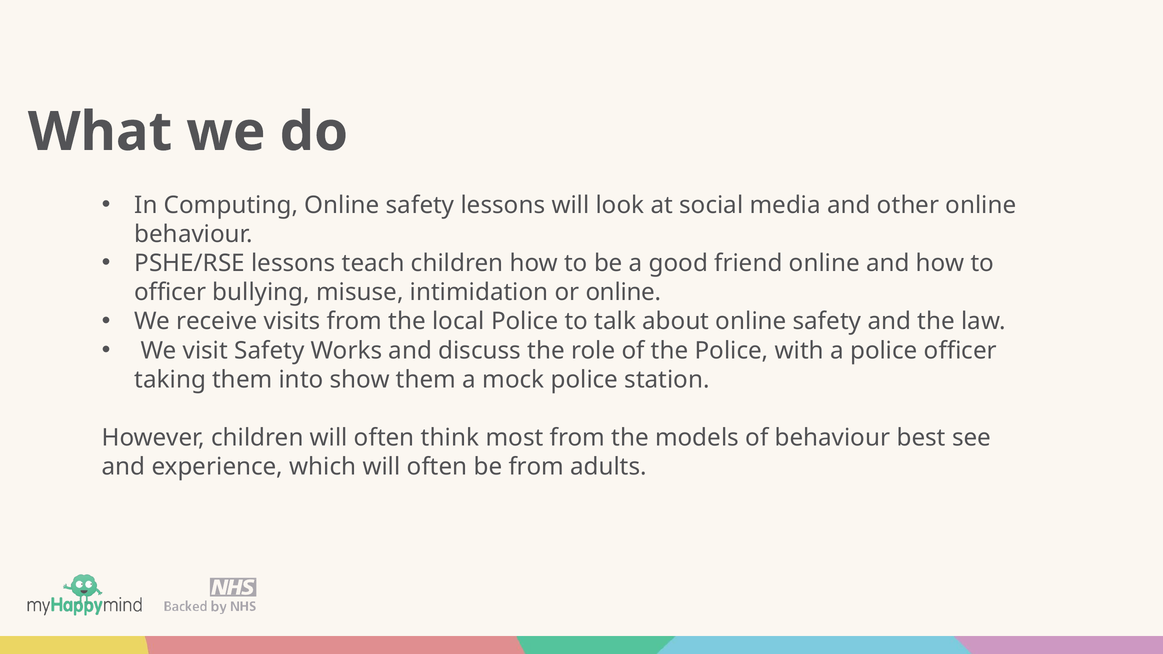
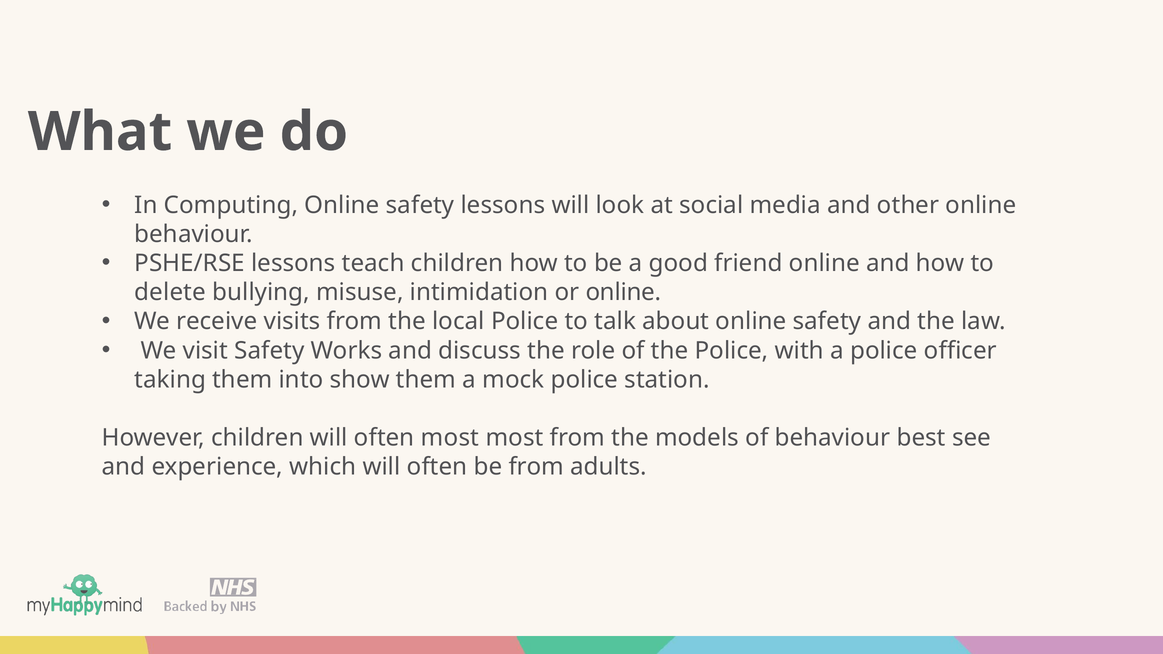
officer: officer -> delete (170, 292)
often think: think -> most (450, 438)
